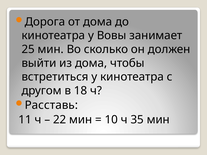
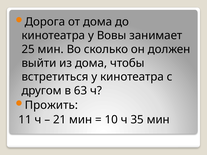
18: 18 -> 63 (81, 91)
Расставь: Расставь -> Прожить (51, 105)
22: 22 -> 21 (60, 120)
